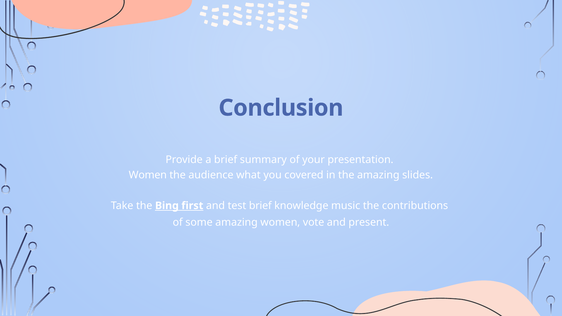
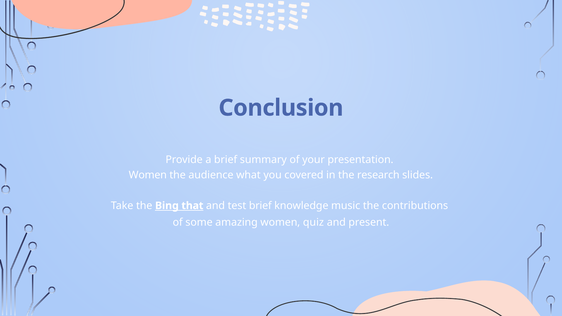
the amazing: amazing -> research (378, 175)
first: first -> that (192, 206)
vote: vote -> quiz (313, 223)
